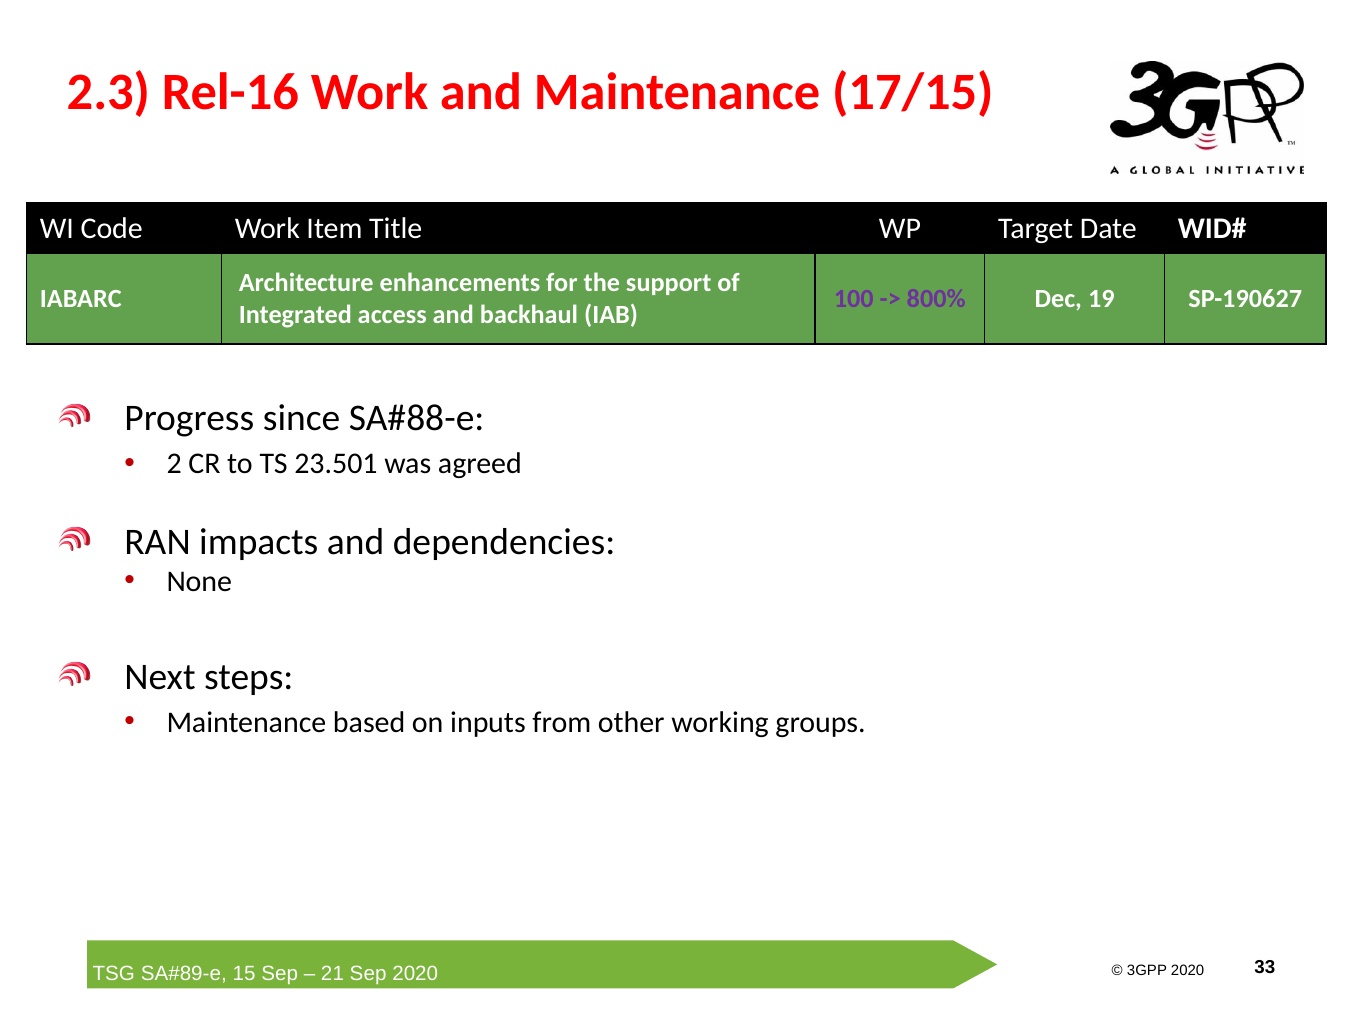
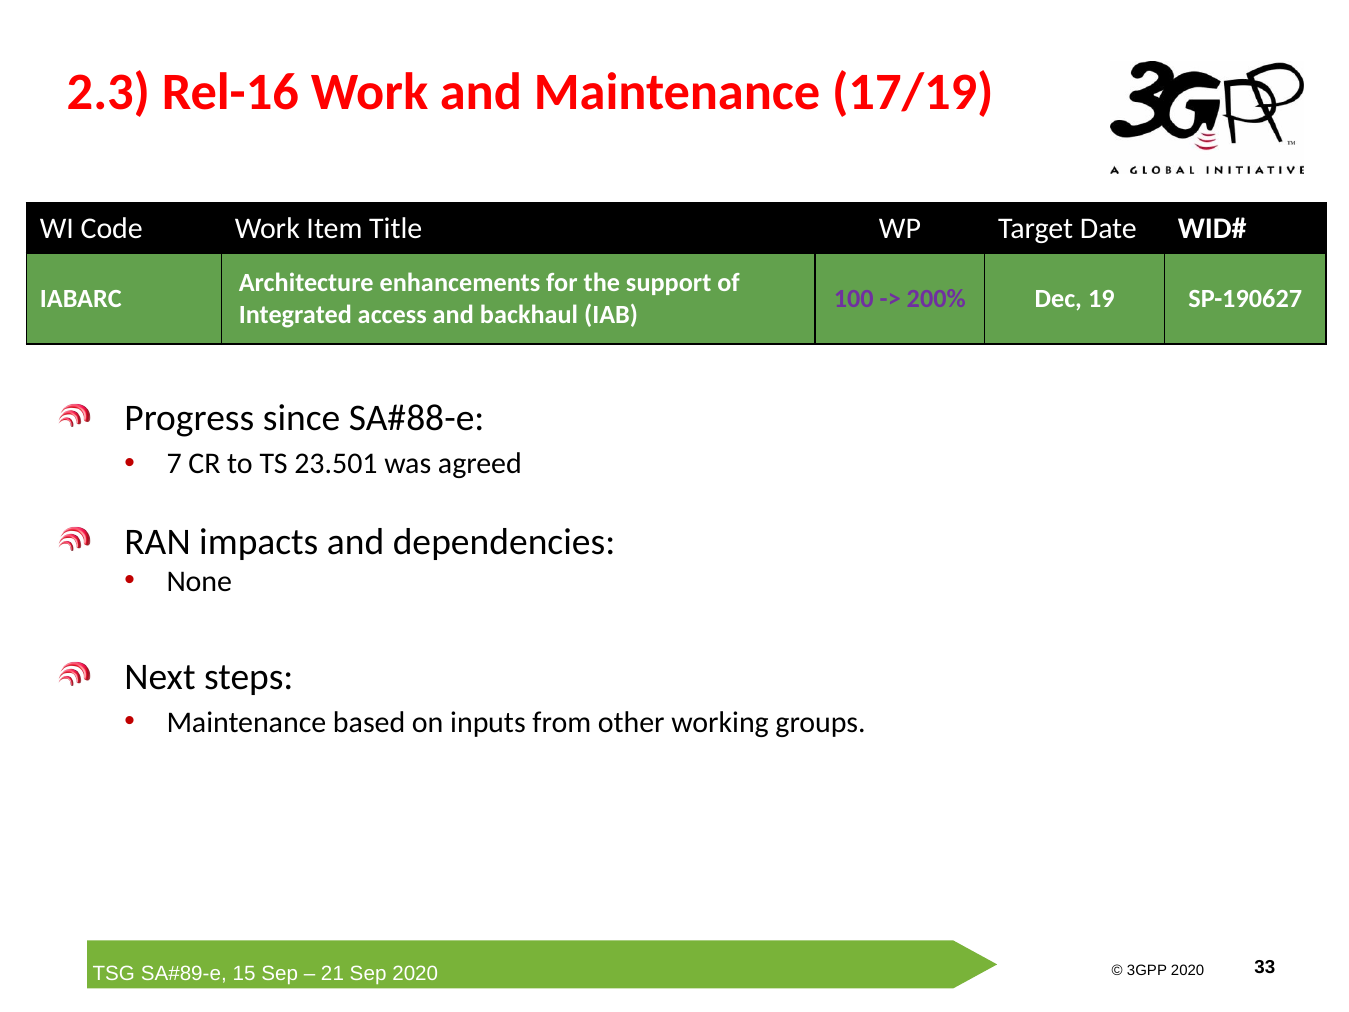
17/15: 17/15 -> 17/19 (913, 92)
800%: 800% -> 200% (936, 299)
2: 2 -> 7 (174, 464)
